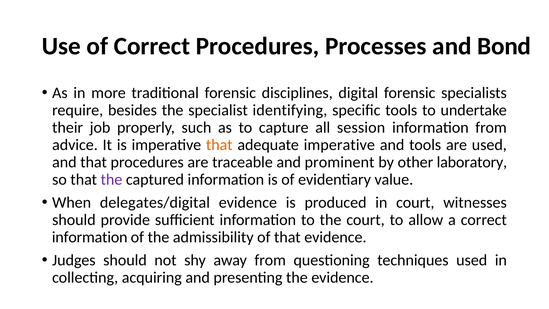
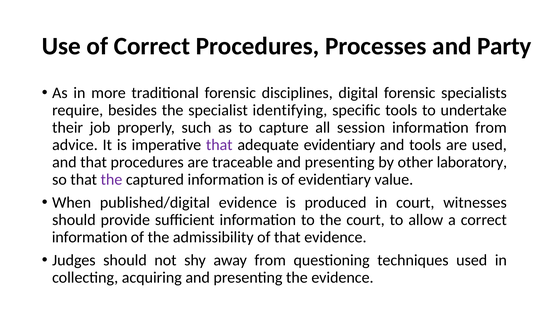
Bond: Bond -> Party (504, 46)
that colour: orange -> purple (219, 145)
adequate imperative: imperative -> evidentiary (339, 145)
traceable and prominent: prominent -> presenting (340, 162)
delegates/digital: delegates/digital -> published/digital (155, 202)
